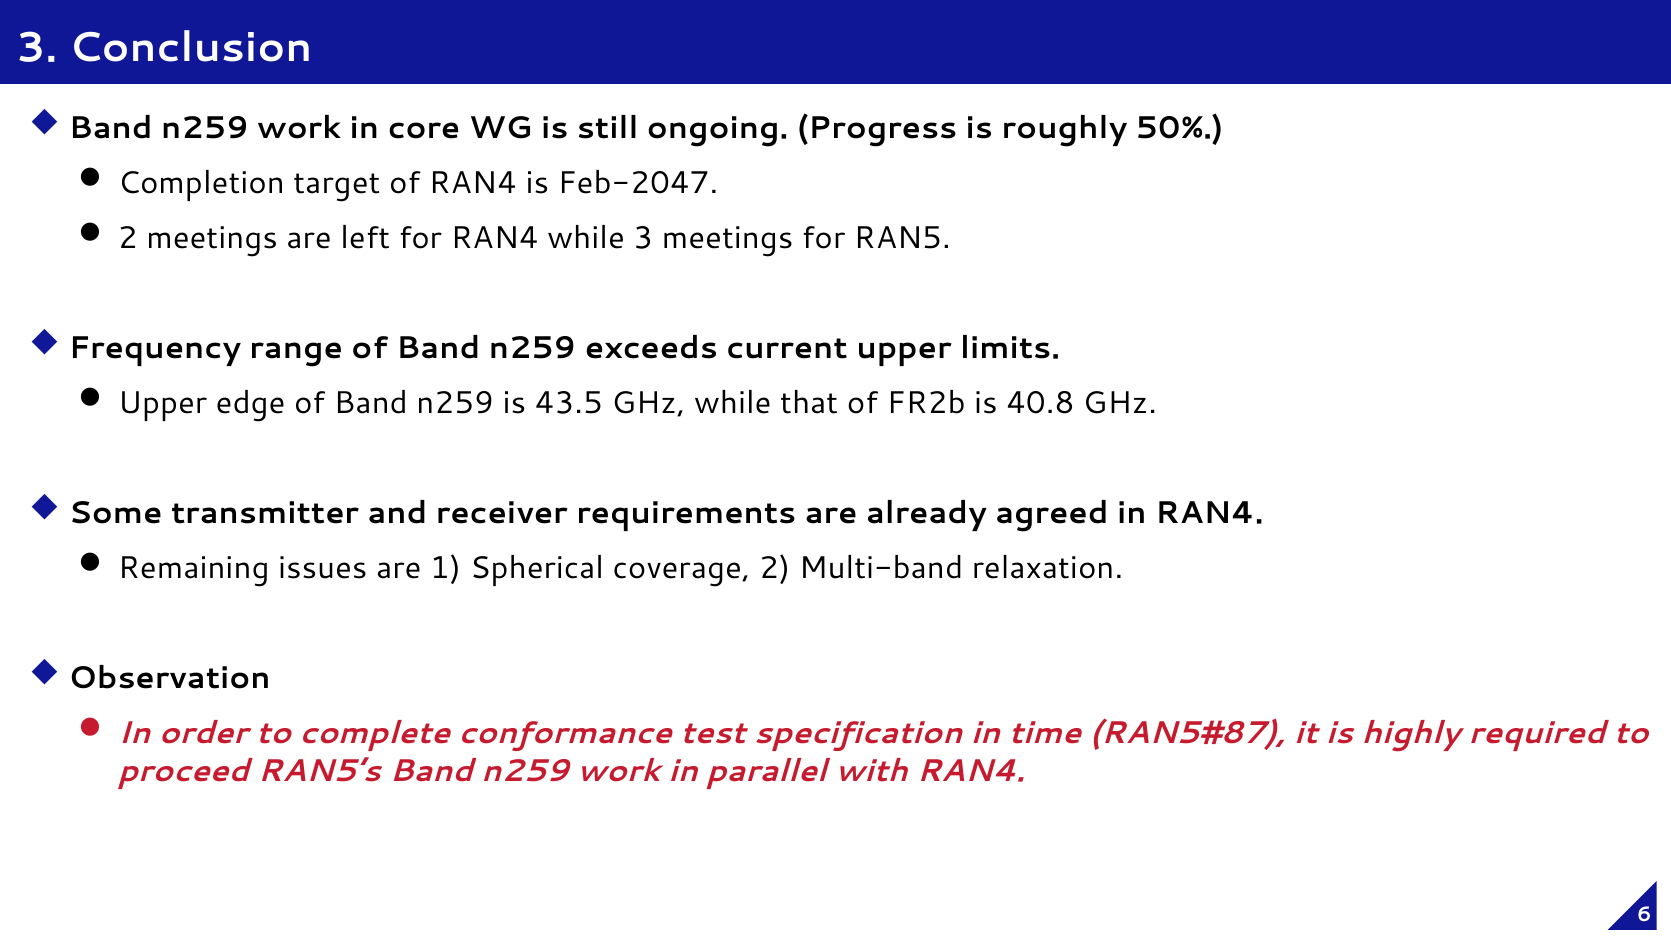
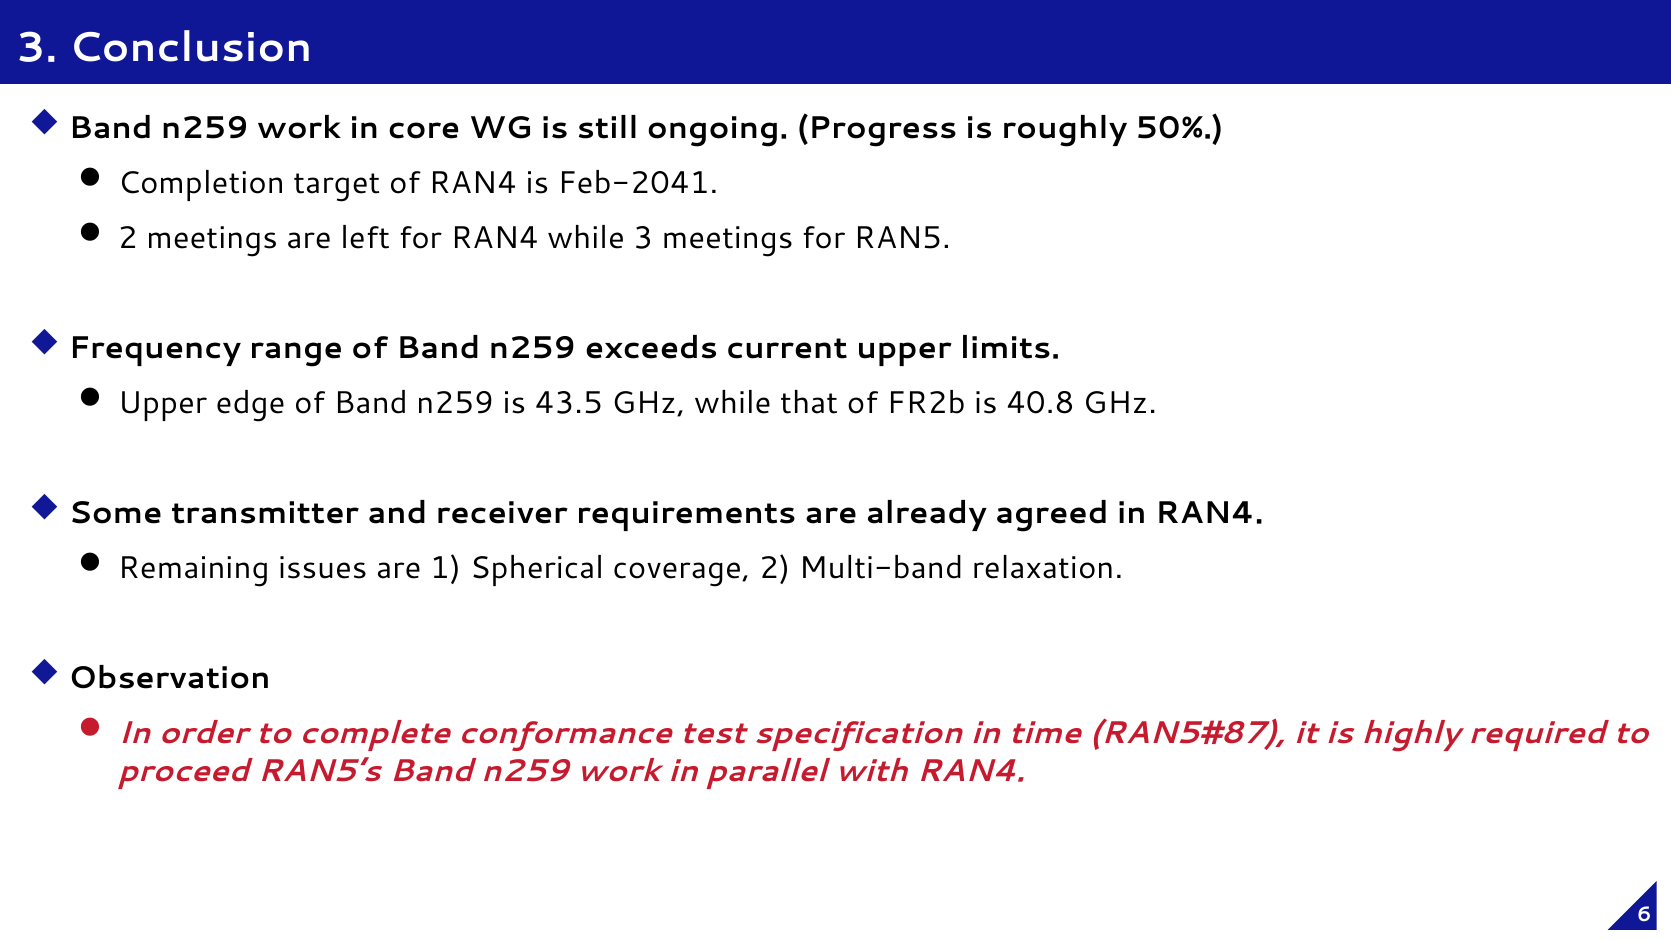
Feb-2047: Feb-2047 -> Feb-2041 (638, 183)
